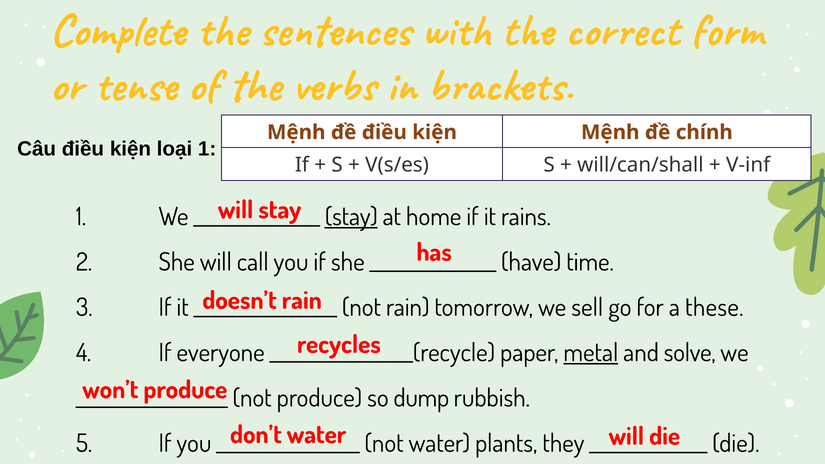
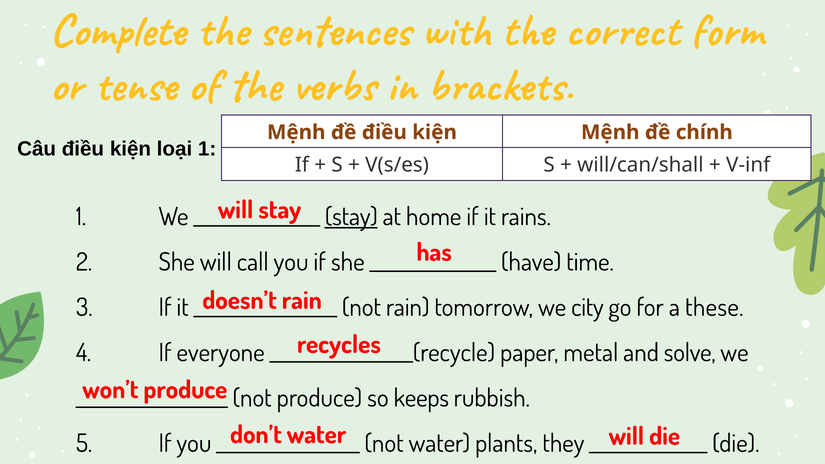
sell: sell -> city (587, 308)
metal underline: present -> none (591, 353)
dump: dump -> keeps (421, 398)
